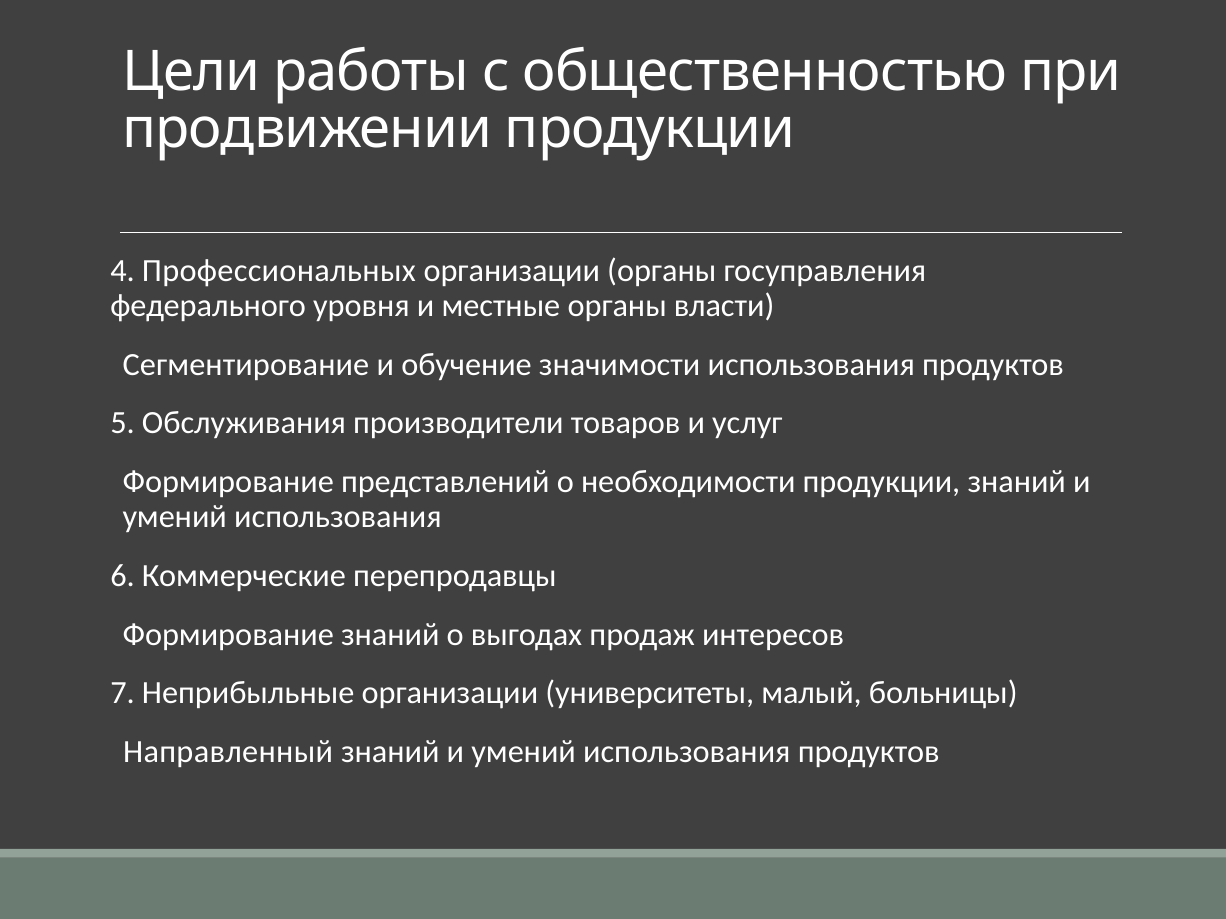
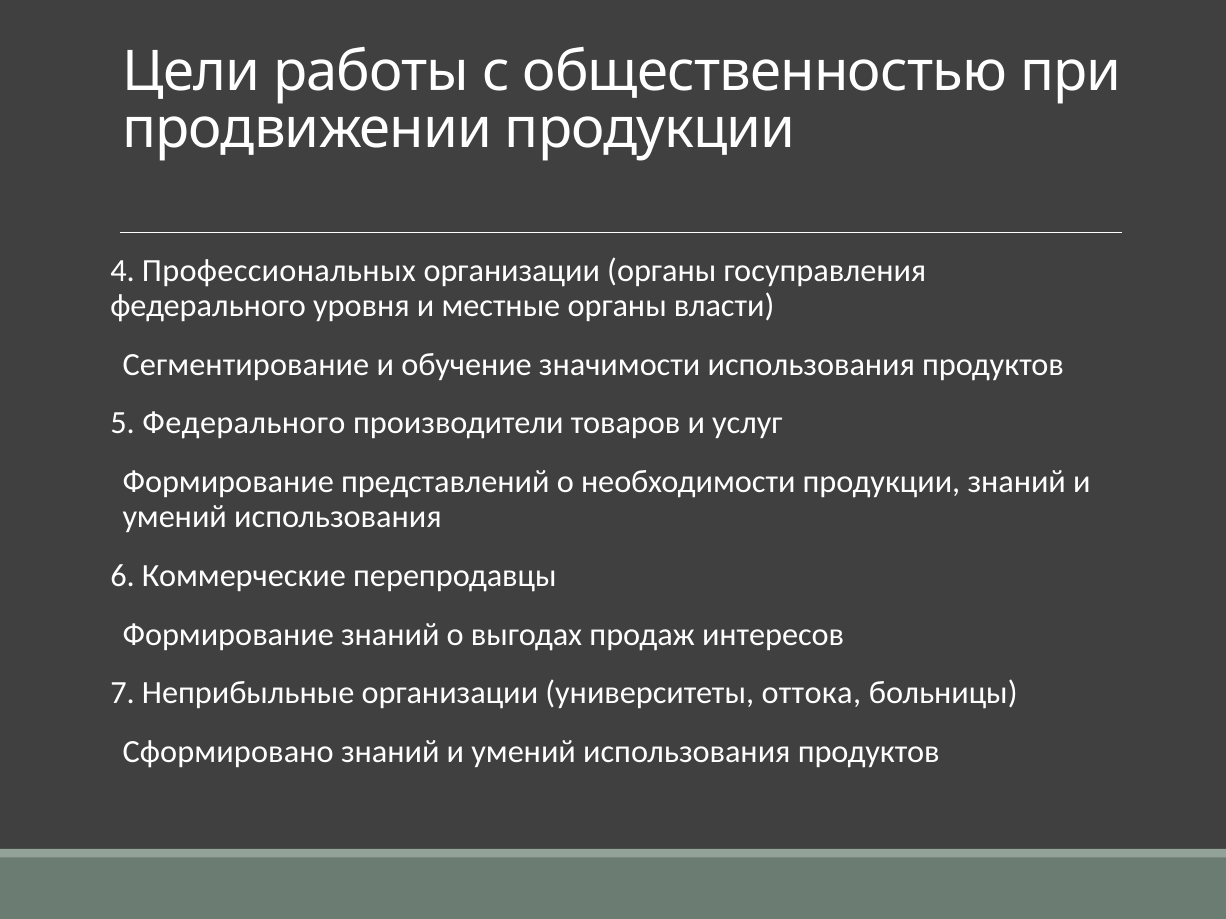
5 Обслуживания: Обслуживания -> Федерального (244, 423)
малый: малый -> оттока (811, 694)
Направленный: Направленный -> Сформировано (228, 752)
